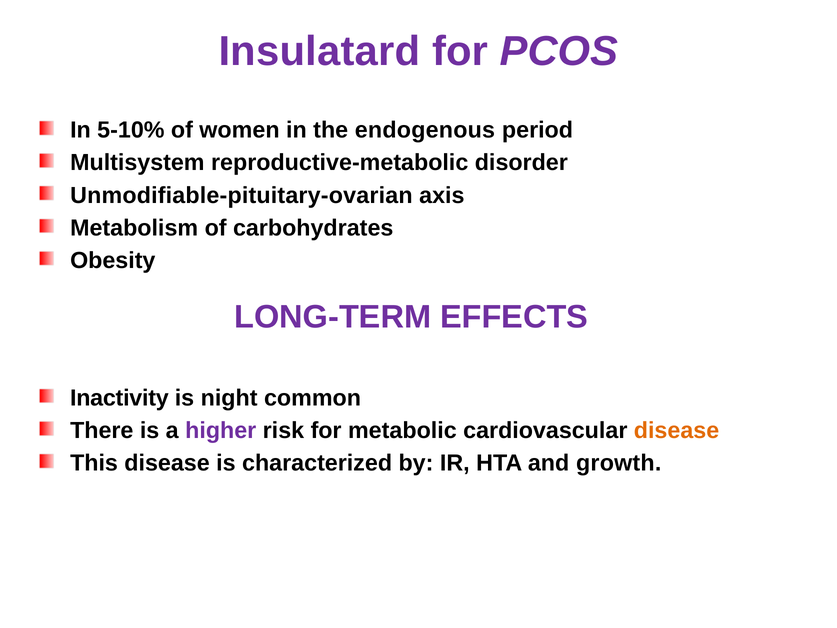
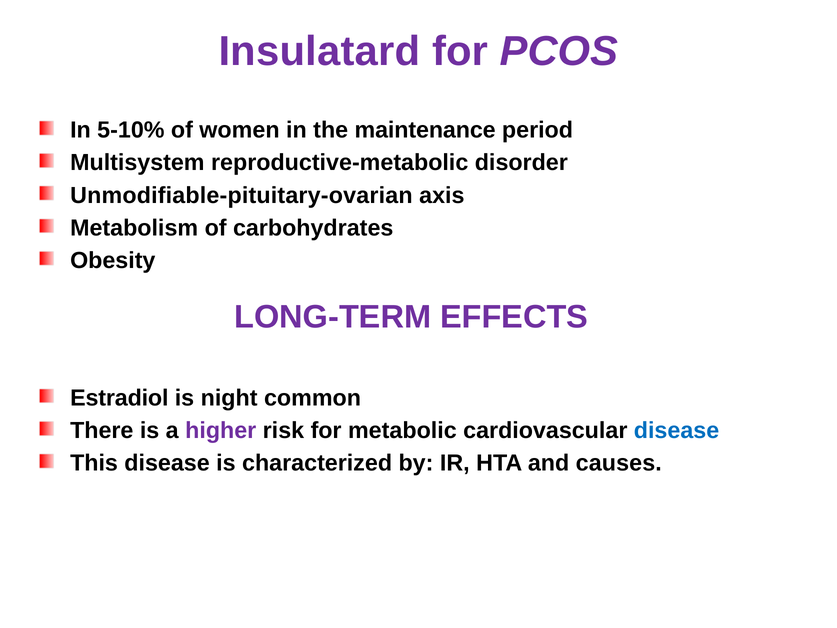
endogenous: endogenous -> maintenance (425, 130)
Inactivity: Inactivity -> Estradiol (119, 398)
disease colour: orange -> blue (677, 430)
growth: growth -> causes (619, 463)
